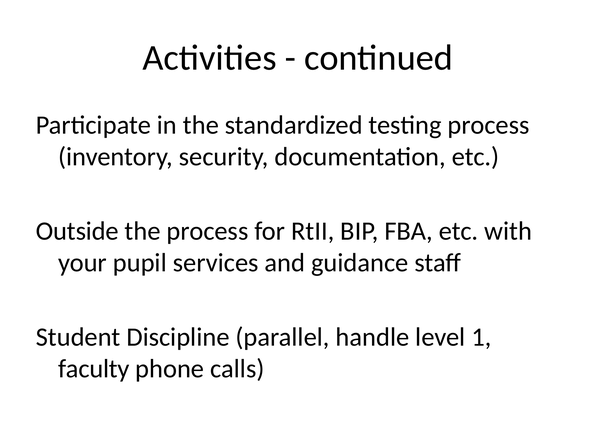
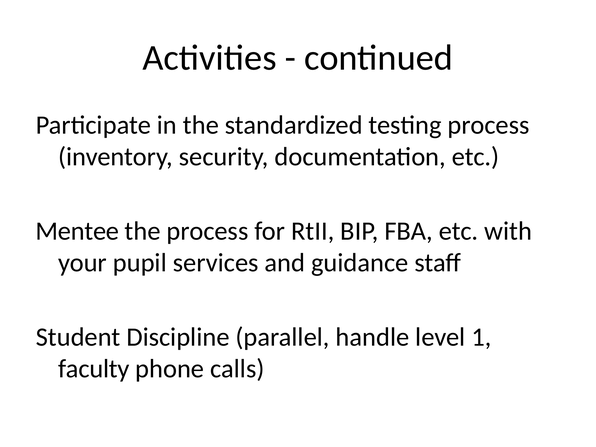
Outside: Outside -> Mentee (77, 231)
